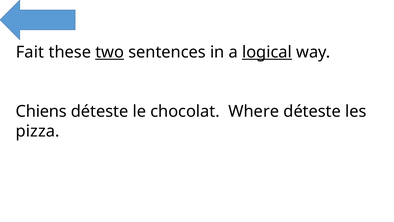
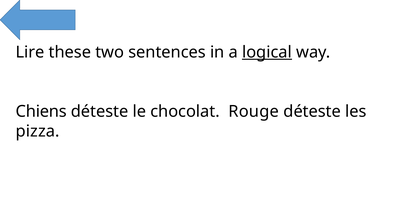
Fait: Fait -> Lire (30, 52)
two underline: present -> none (110, 52)
Where: Where -> Rouge (254, 111)
